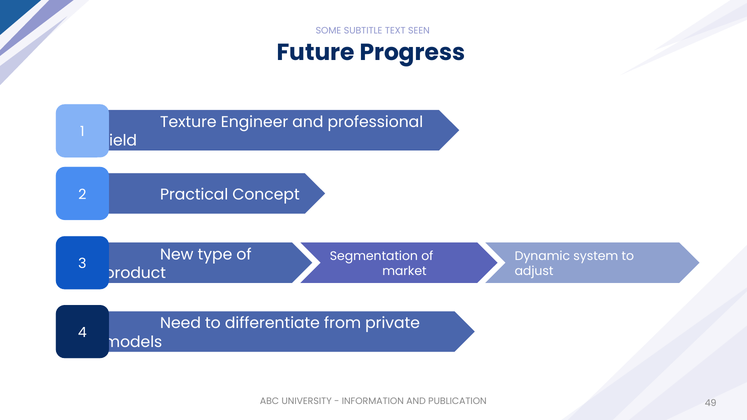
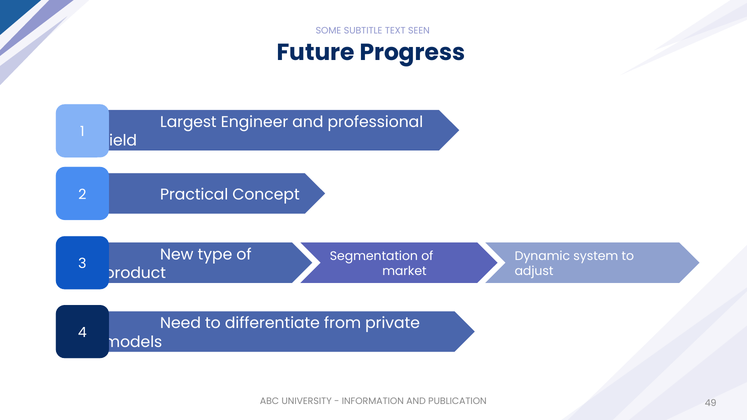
Texture: Texture -> Largest (188, 122)
